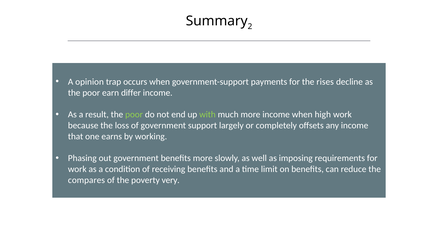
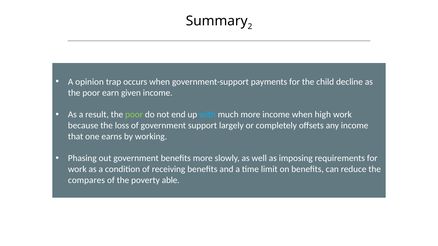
rises: rises -> child (325, 82)
differ: differ -> given (131, 93)
with colour: light green -> light blue (207, 115)
very: very -> able (171, 180)
